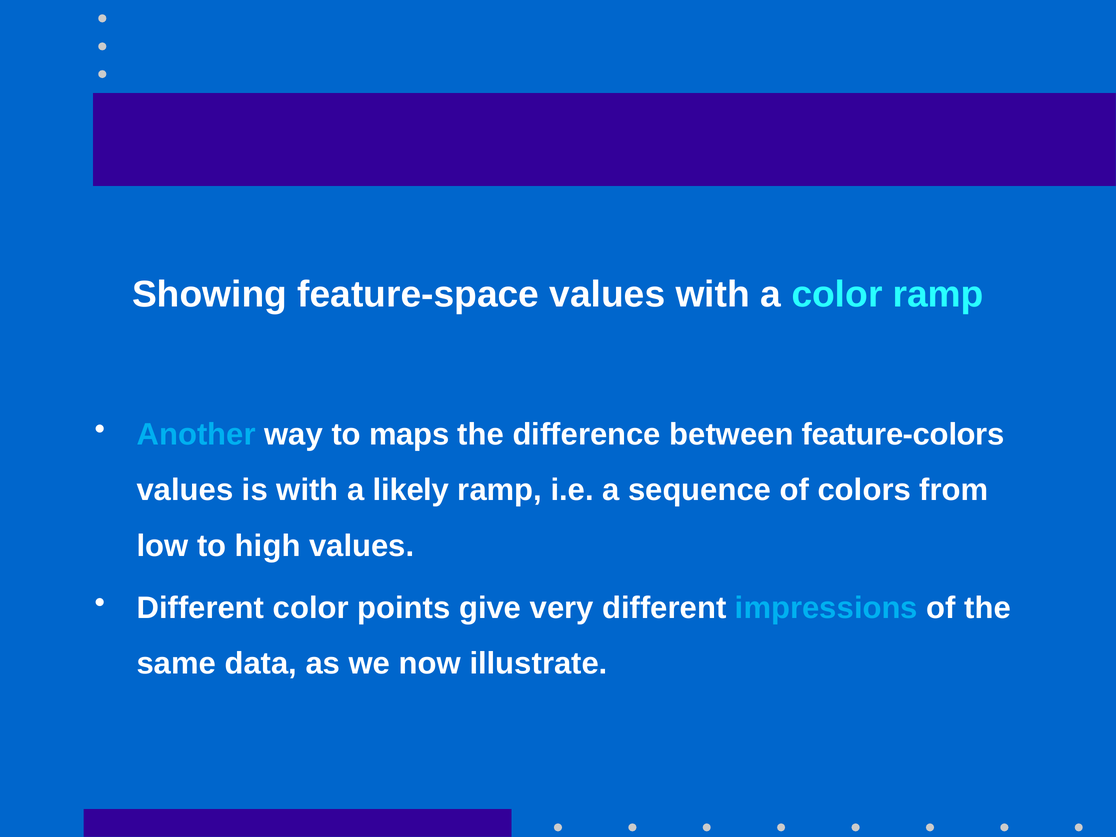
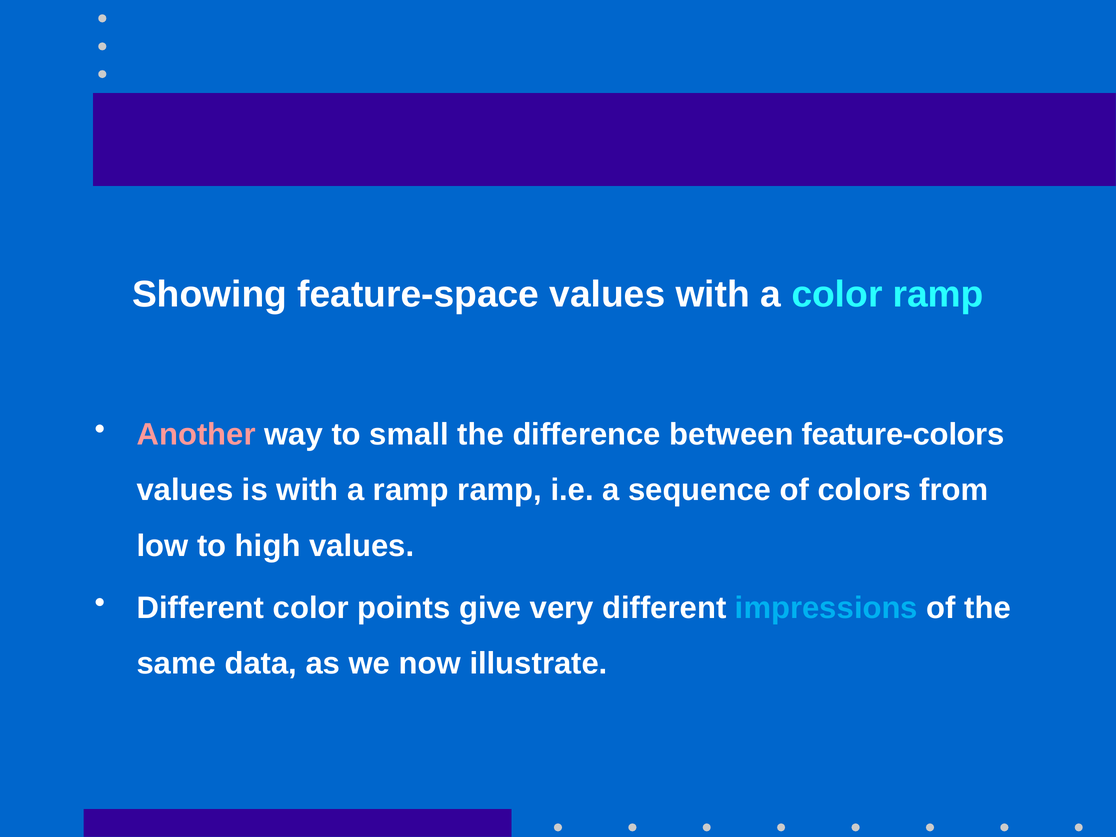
Another colour: light blue -> pink (196, 434)
maps: maps -> small (409, 434)
a likely: likely -> ramp (411, 490)
